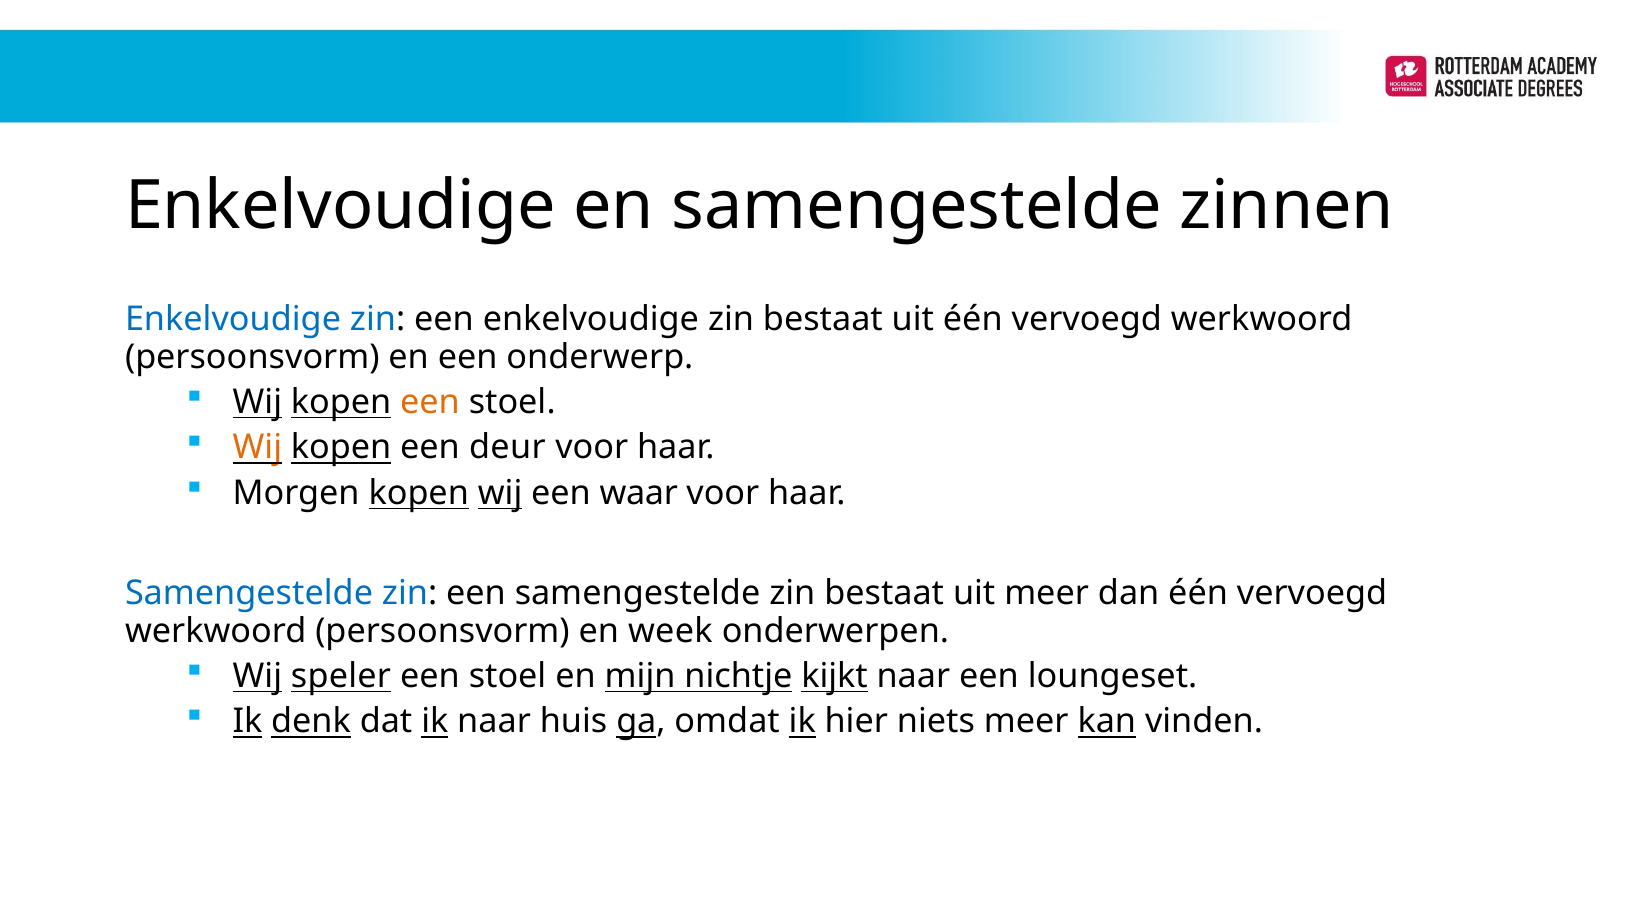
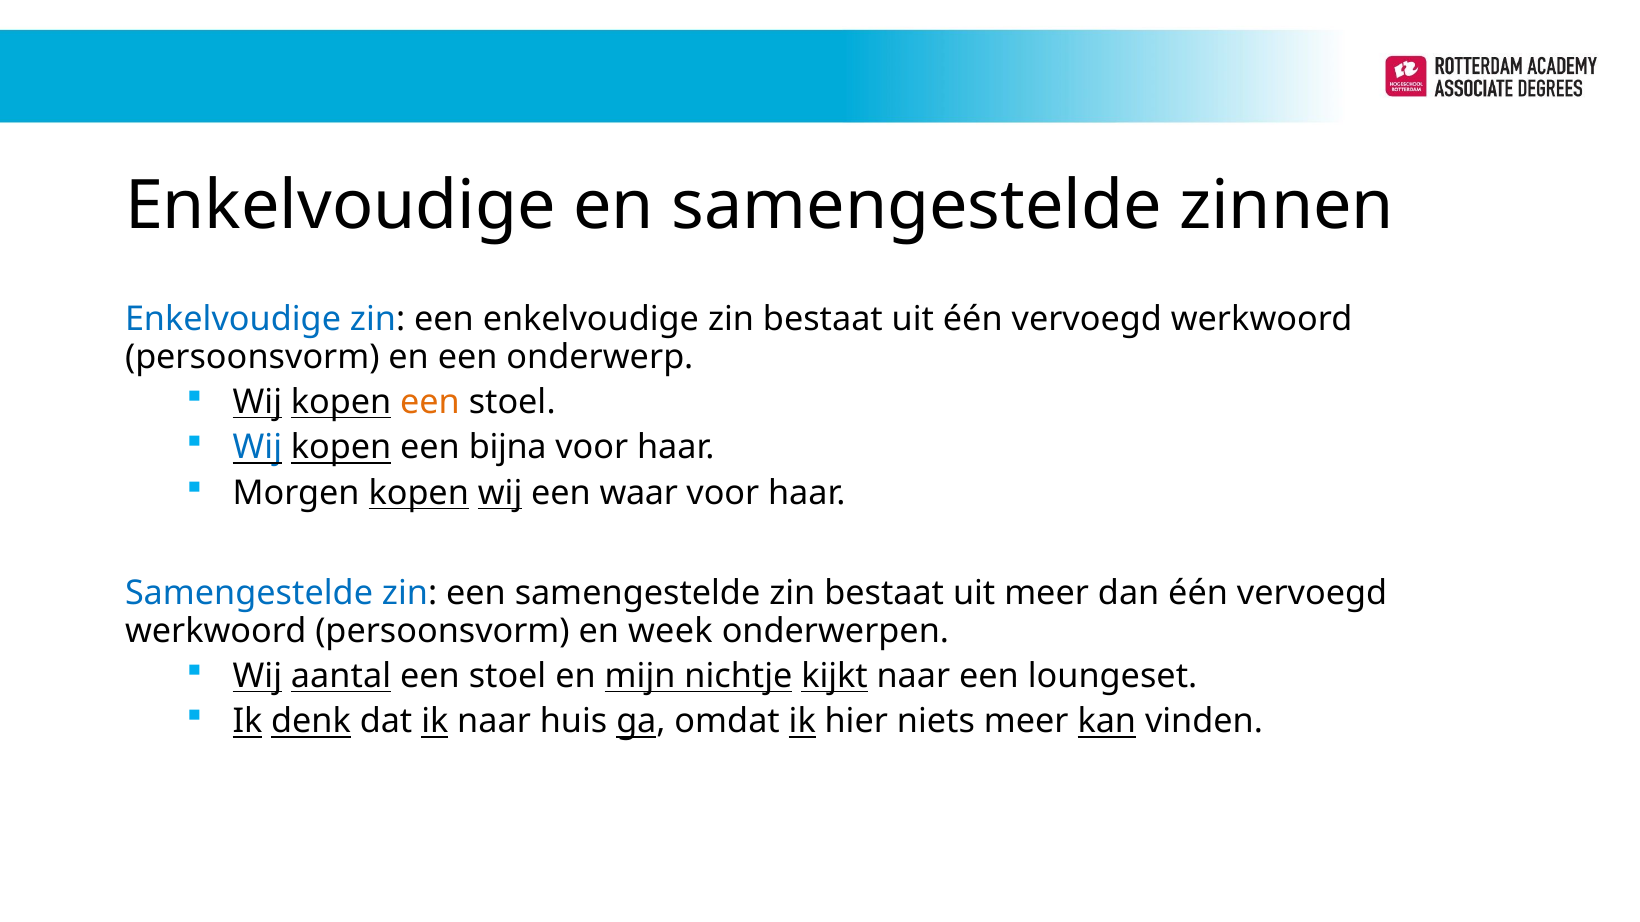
Wij colour: orange -> blue (257, 448)
deur: deur -> bijna (508, 448)
speler: speler -> aantal (341, 676)
